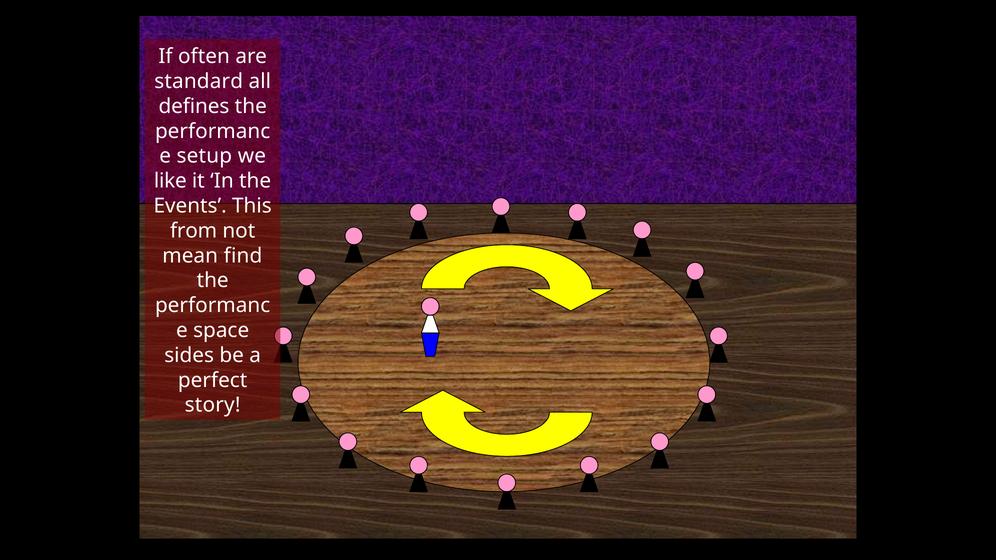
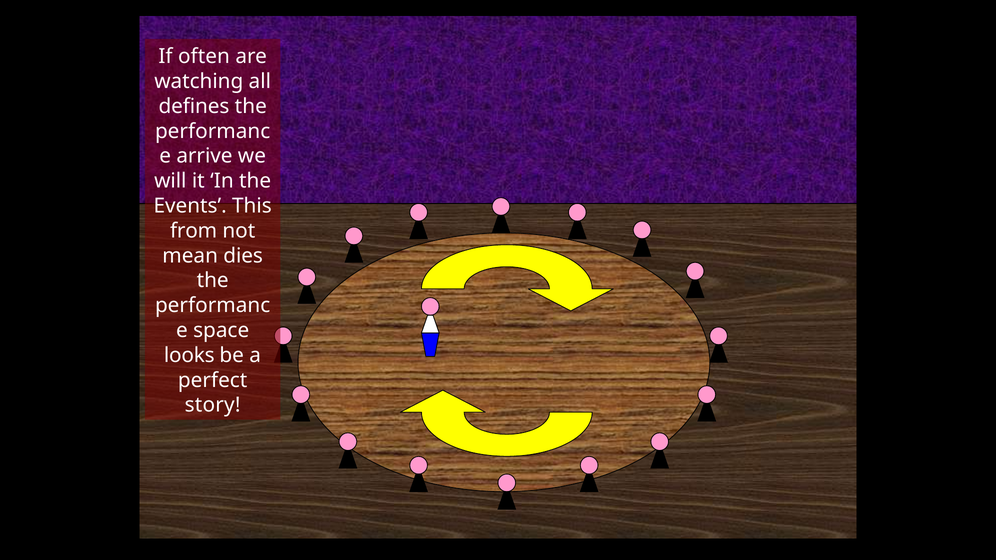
standard: standard -> watching (199, 81)
setup: setup -> arrive (204, 156)
like: like -> will (170, 181)
find: find -> dies (243, 256)
sides: sides -> looks (189, 355)
